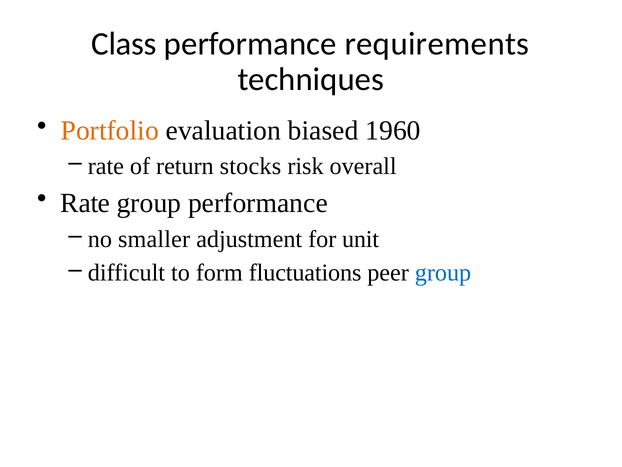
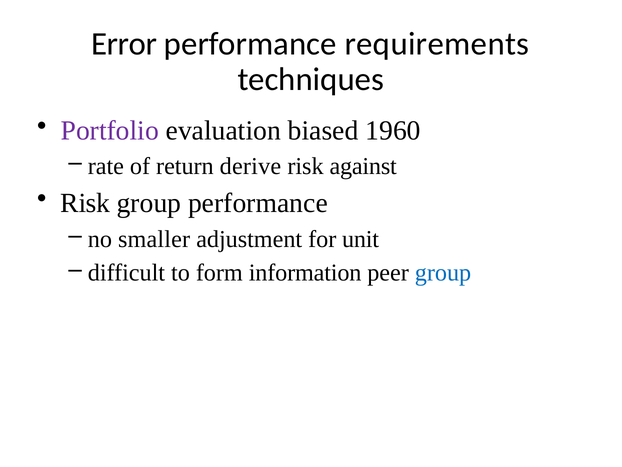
Class: Class -> Error (124, 44)
Portfolio colour: orange -> purple (110, 130)
stocks: stocks -> derive (250, 166)
overall: overall -> against (363, 166)
Rate: Rate -> Risk (85, 203)
fluctuations: fluctuations -> information (305, 273)
